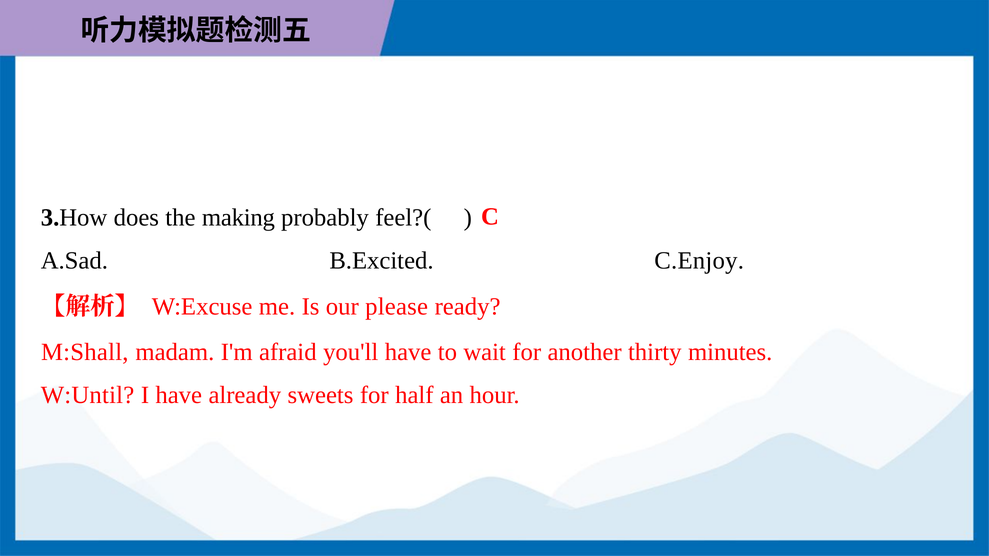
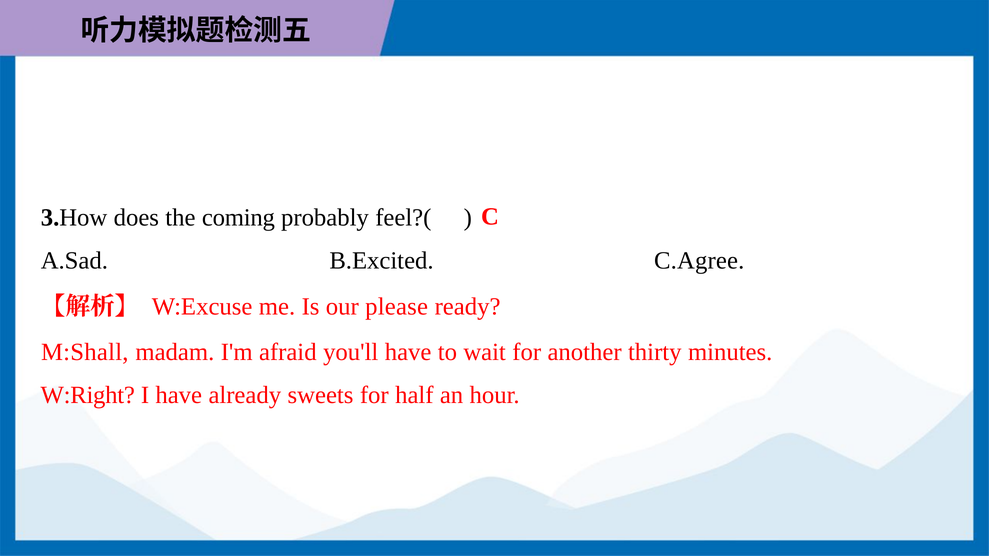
making: making -> coming (238, 218)
C.Enjoy: C.Enjoy -> C.Agree (699, 261)
W:Until: W:Until -> W:Right (88, 395)
